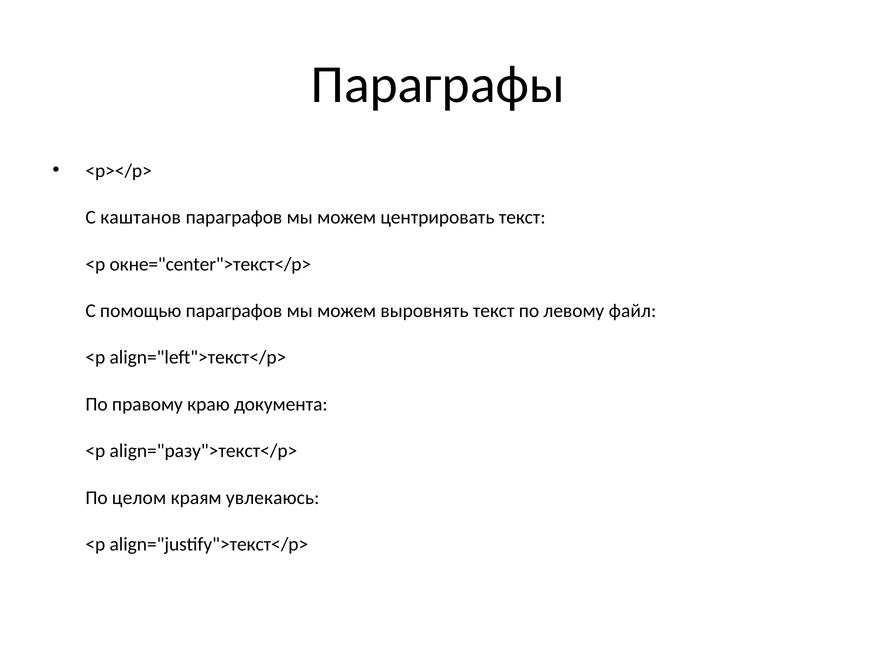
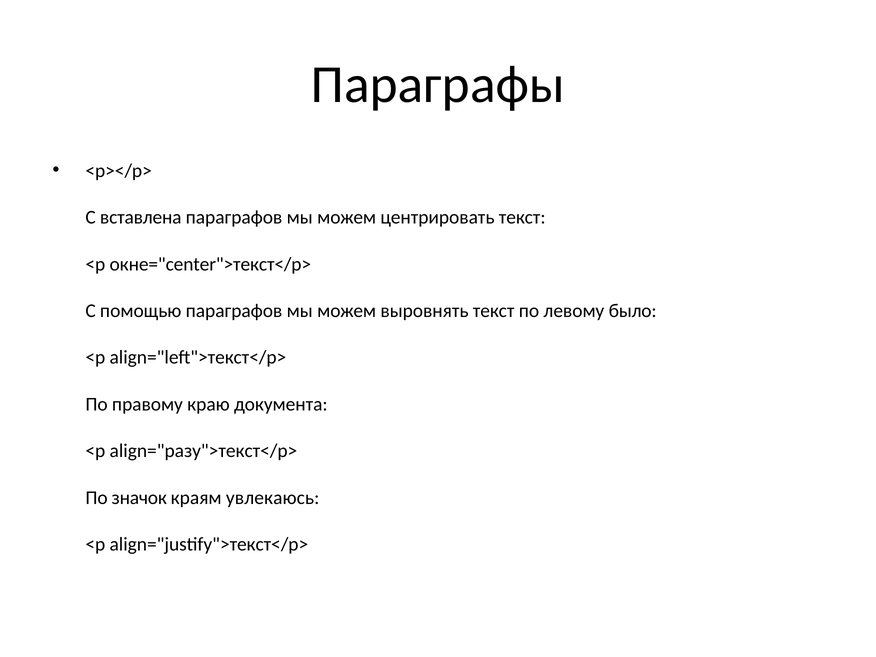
каштанов: каштанов -> вставлена (141, 217)
файл: файл -> было (633, 311)
целом: целом -> значок (139, 498)
